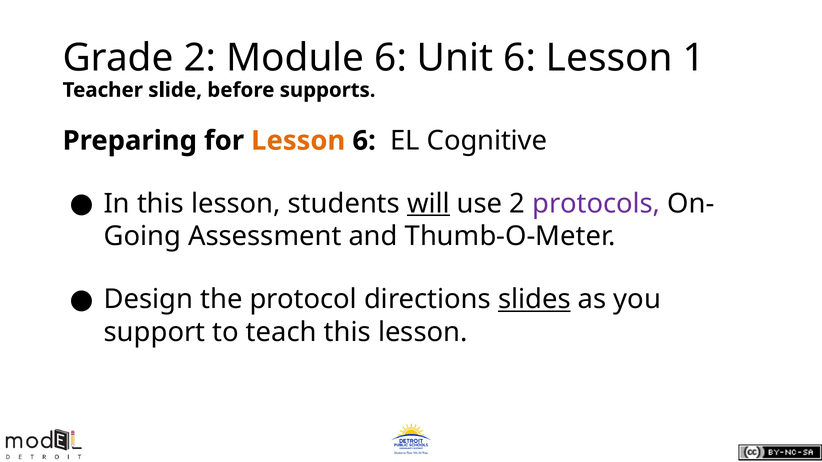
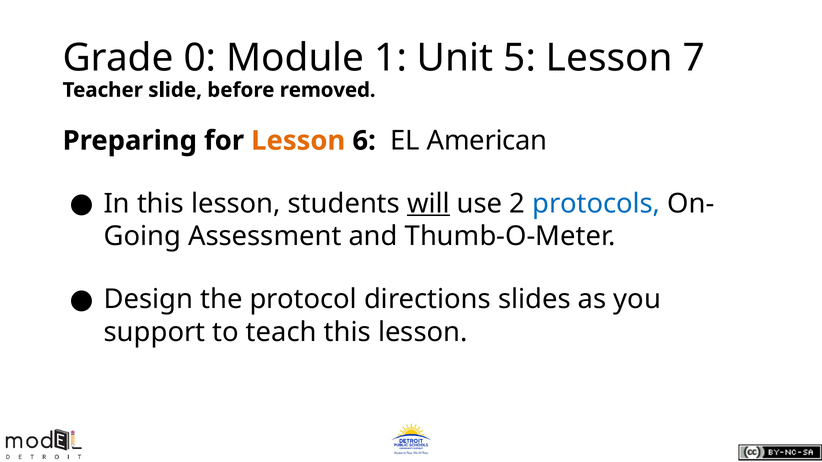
Grade 2: 2 -> 0 (200, 58)
Module 6: 6 -> 1 (391, 58)
Unit 6: 6 -> 5 (520, 58)
1: 1 -> 7 (694, 58)
supports: supports -> removed (328, 90)
Cognitive: Cognitive -> American (487, 141)
protocols colour: purple -> blue (596, 204)
slides underline: present -> none (534, 300)
